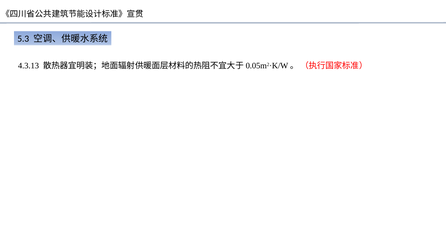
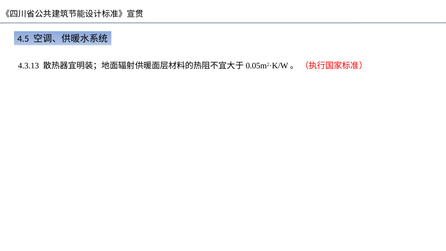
5.3: 5.3 -> 4.5 (23, 39)
